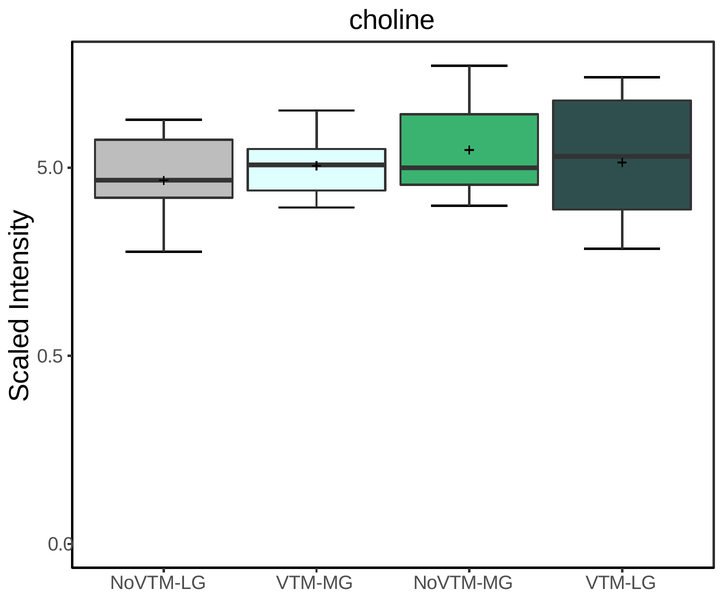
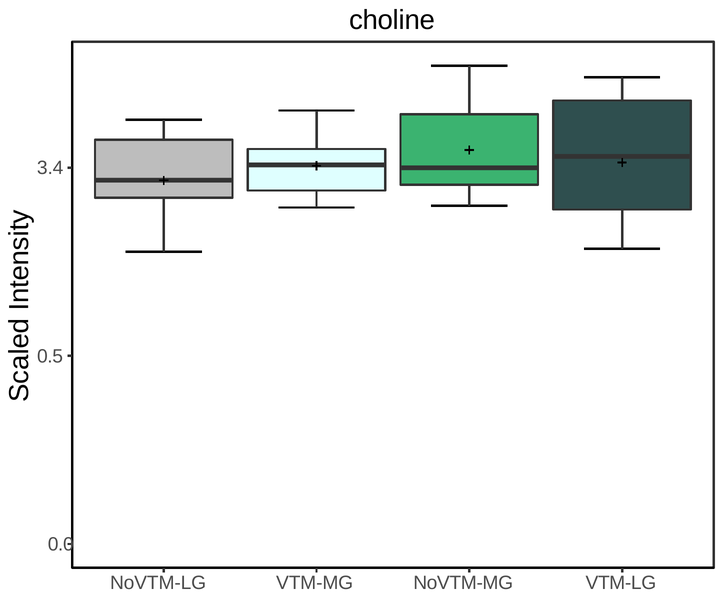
5.0: 5.0 -> 3.4 (50, 168)
